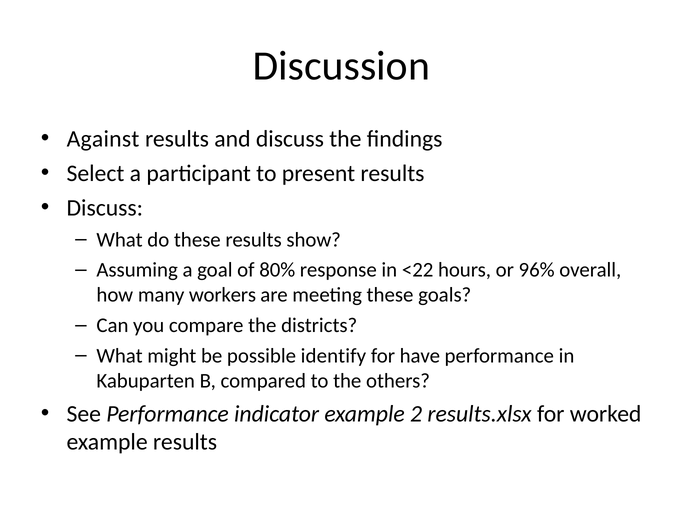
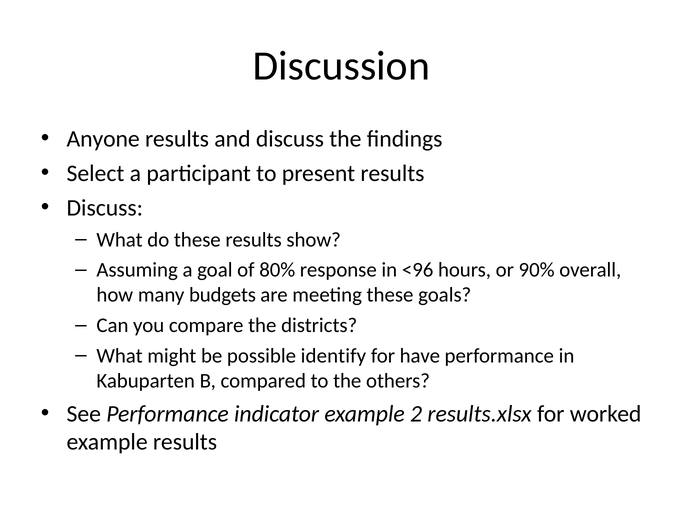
Against: Against -> Anyone (103, 139)
<22: <22 -> <96 (418, 270)
96%: 96% -> 90% (537, 270)
workers: workers -> budgets (222, 295)
